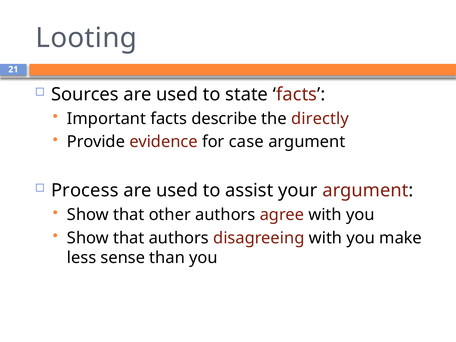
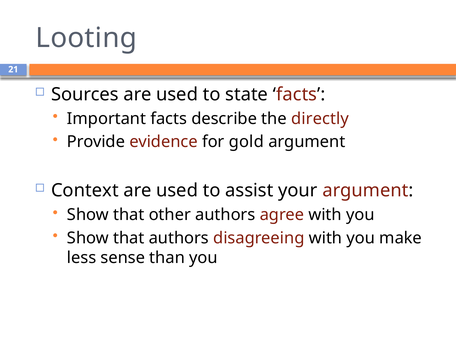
case: case -> gold (246, 142)
Process: Process -> Context (85, 191)
